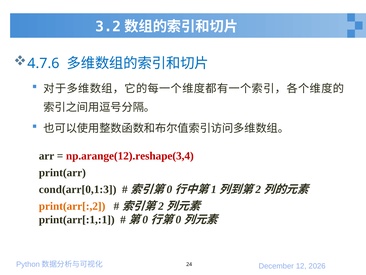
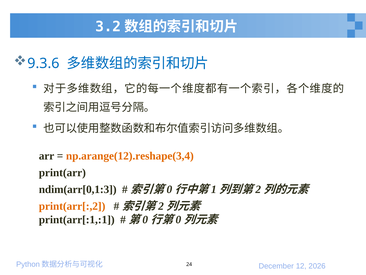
4.7.6: 4.7.6 -> 9.3.6 (43, 63)
np.arange(12).reshape(3,4 colour: red -> orange (130, 156)
cond(arr[0,1:3: cond(arr[0,1:3 -> ndim(arr[0,1:3 (78, 189)
